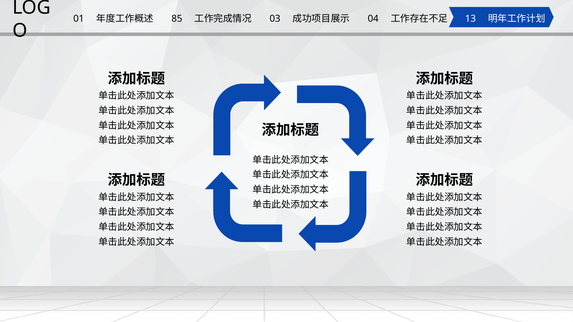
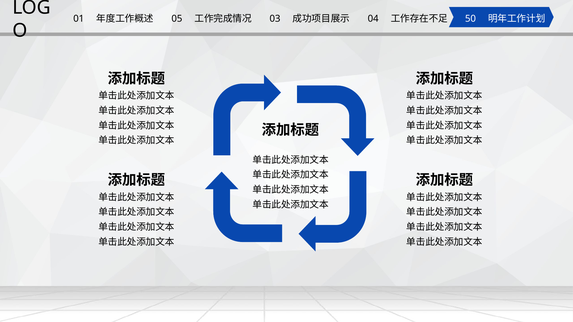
85: 85 -> 05 (177, 19)
13: 13 -> 50 (470, 19)
